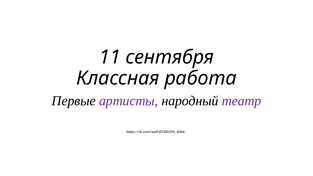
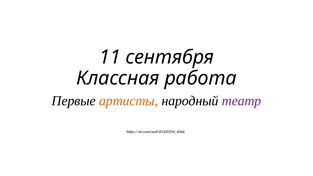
артисты colour: purple -> orange (129, 101)
